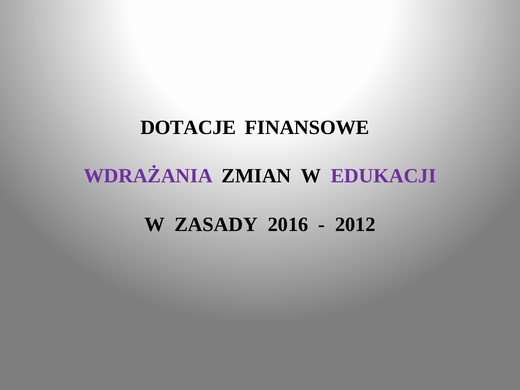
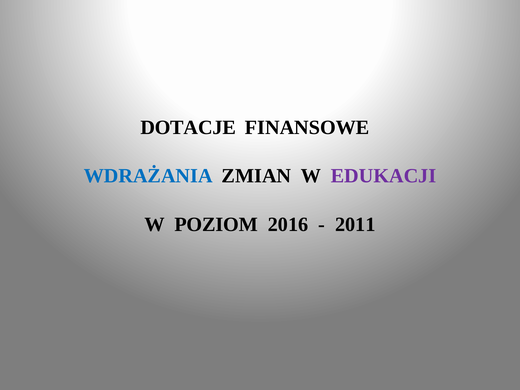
WDRAŻANIA colour: purple -> blue (148, 176)
ZASADY: ZASADY -> POZIOM (216, 224)
2012: 2012 -> 2011 (355, 224)
